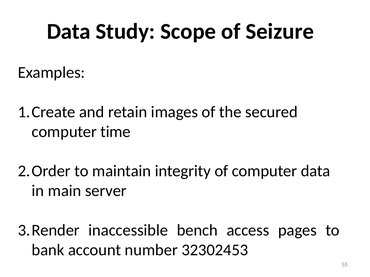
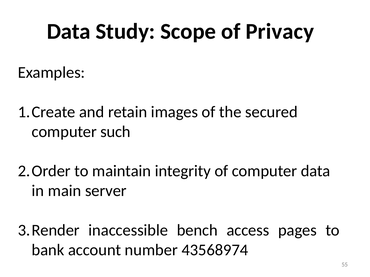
Seizure: Seizure -> Privacy (280, 32)
time: time -> such (115, 132)
32302453: 32302453 -> 43568974 (215, 250)
